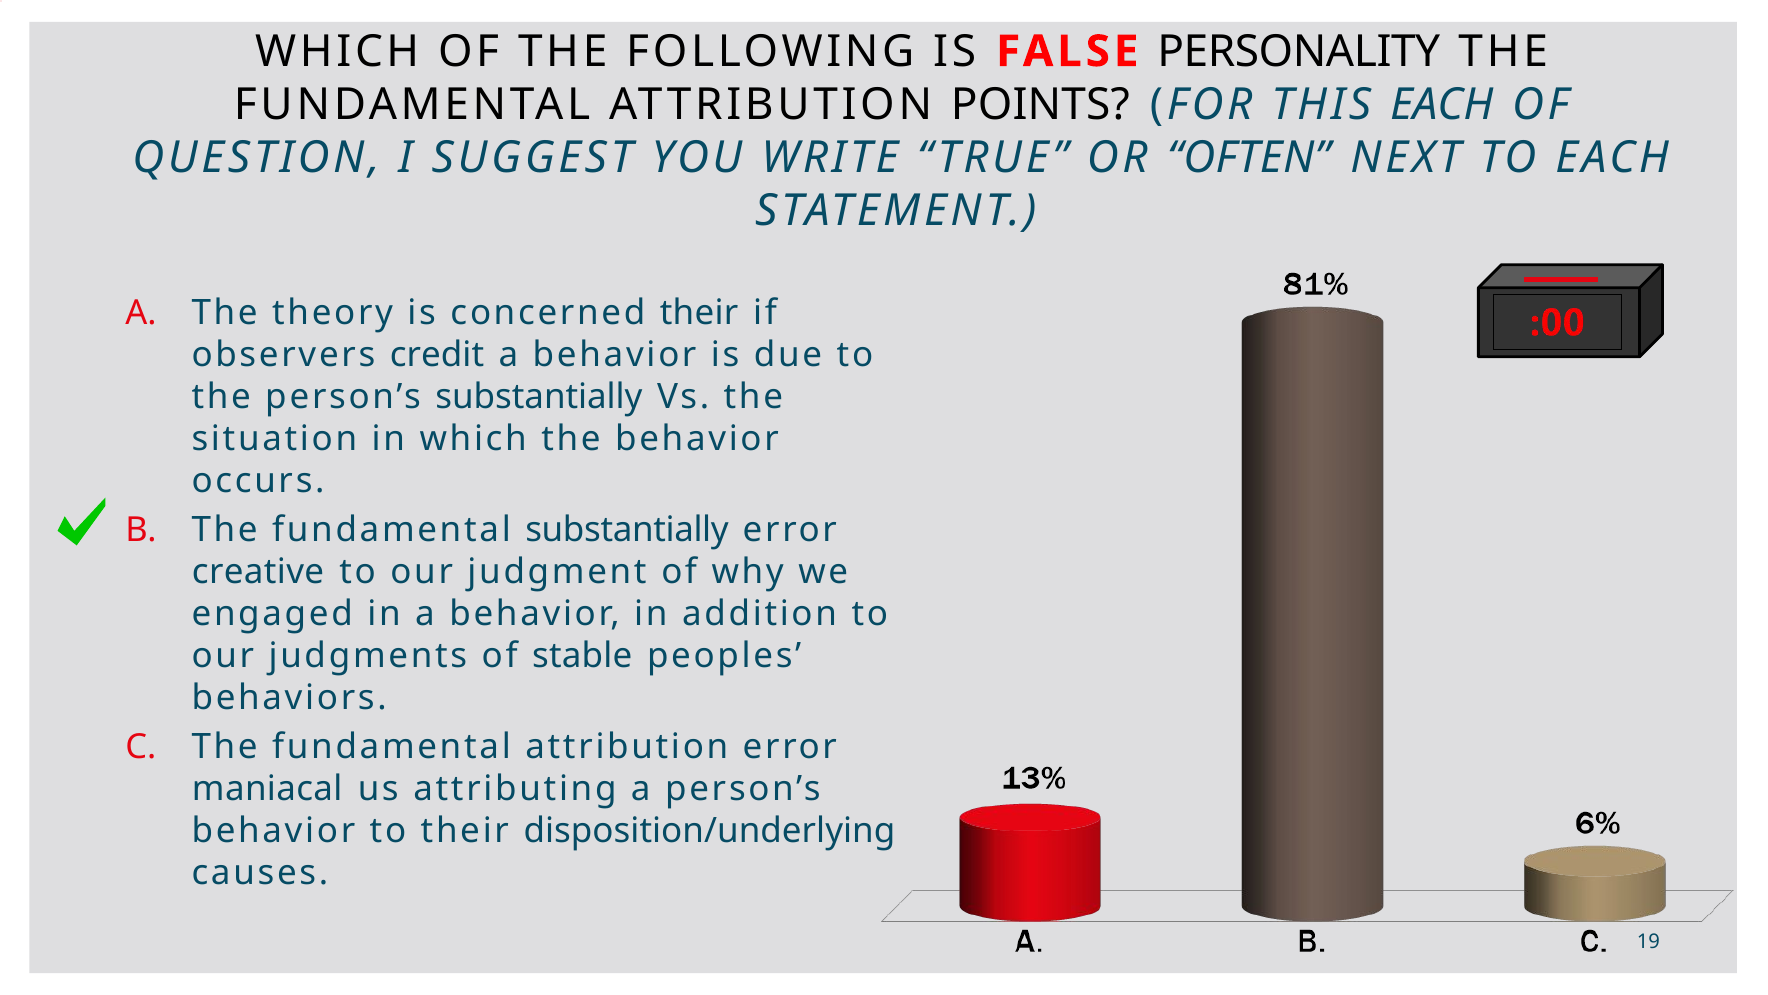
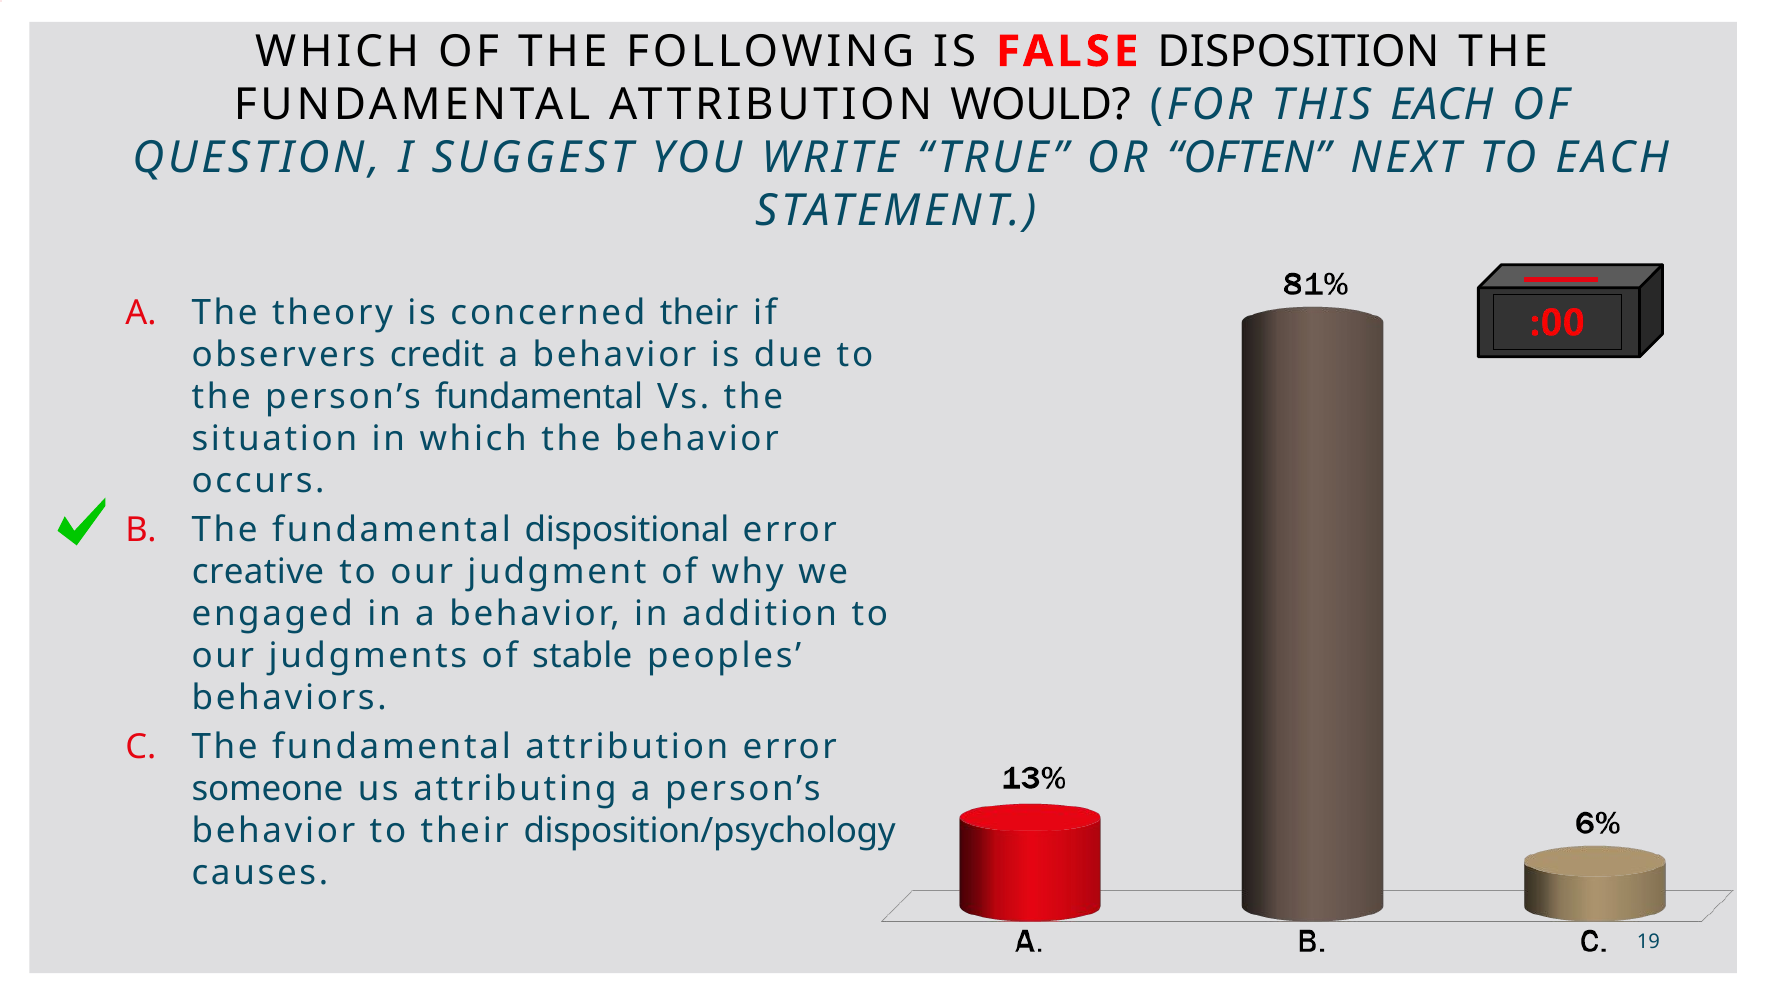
PERSONALITY: PERSONALITY -> DISPOSITION (1298, 51)
POINTS: POINTS -> WOULD (1041, 105)
person’s substantially: substantially -> fundamental (539, 396)
fundamental substantially: substantially -> dispositional (627, 530)
maniacal: maniacal -> someone (267, 789)
disposition/underlying: disposition/underlying -> disposition/psychology (710, 831)
